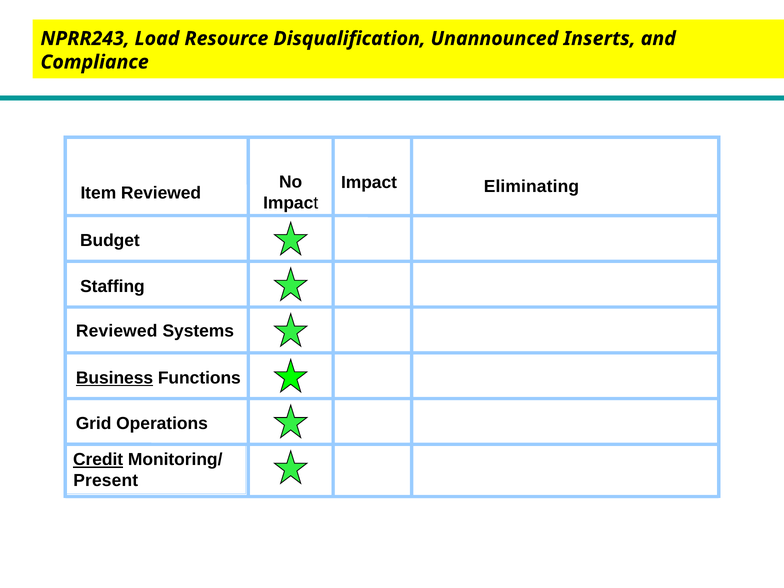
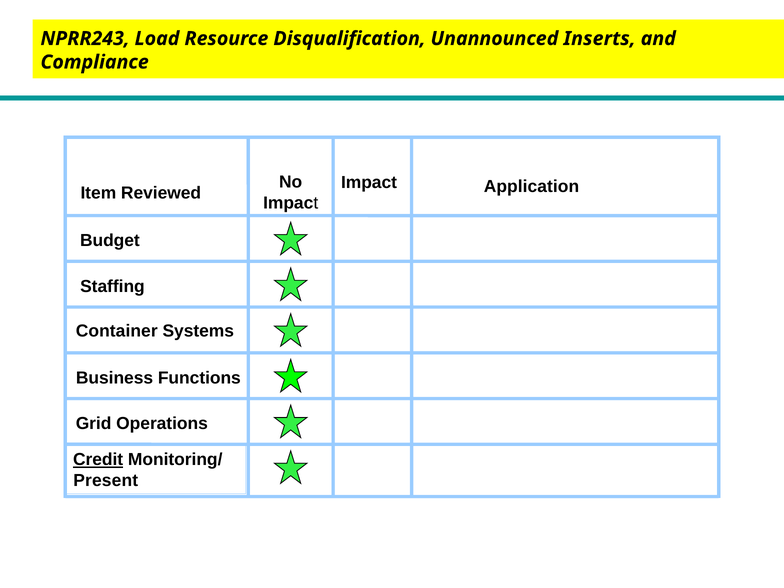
Eliminating: Eliminating -> Application (531, 186)
Reviewed: Reviewed -> Container (117, 331)
Business underline: present -> none (115, 378)
